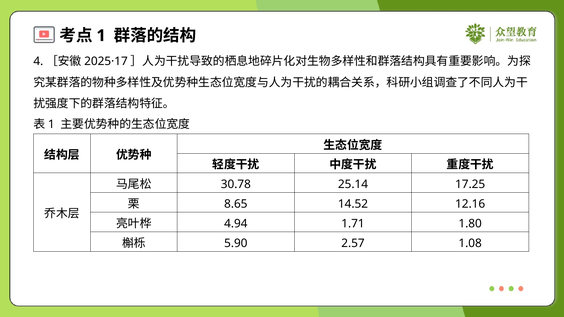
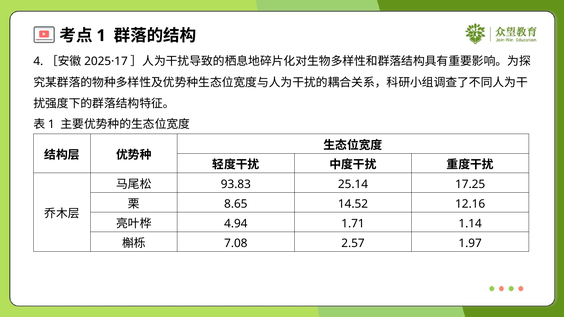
30.78: 30.78 -> 93.83 (236, 184)
1.80: 1.80 -> 1.14 (470, 224)
5.90: 5.90 -> 7.08 (236, 243)
1.08: 1.08 -> 1.97 (470, 243)
